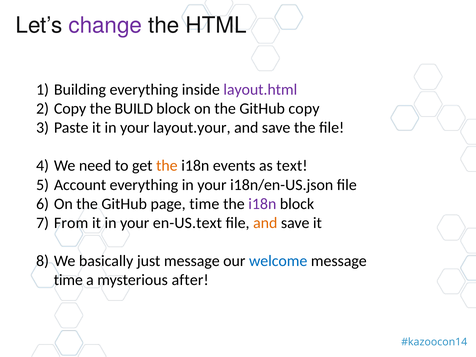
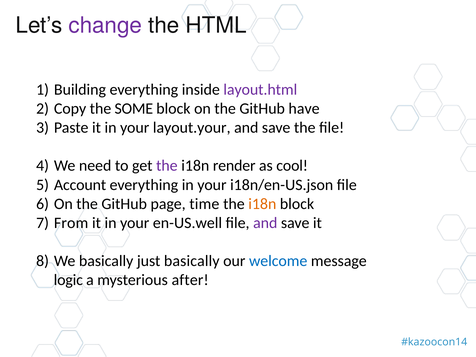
BUILD: BUILD -> SOME (134, 109)
GitHub copy: copy -> have (304, 109)
the colour: orange -> purple (167, 166)
events: events -> render (234, 166)
text: text -> cool (292, 166)
i18n colour: purple -> orange (262, 204)
en-US.text: en-US.text -> en-US.well (187, 223)
and colour: orange -> purple (265, 223)
just message: message -> basically (192, 261)
time: time -> logic (68, 280)
